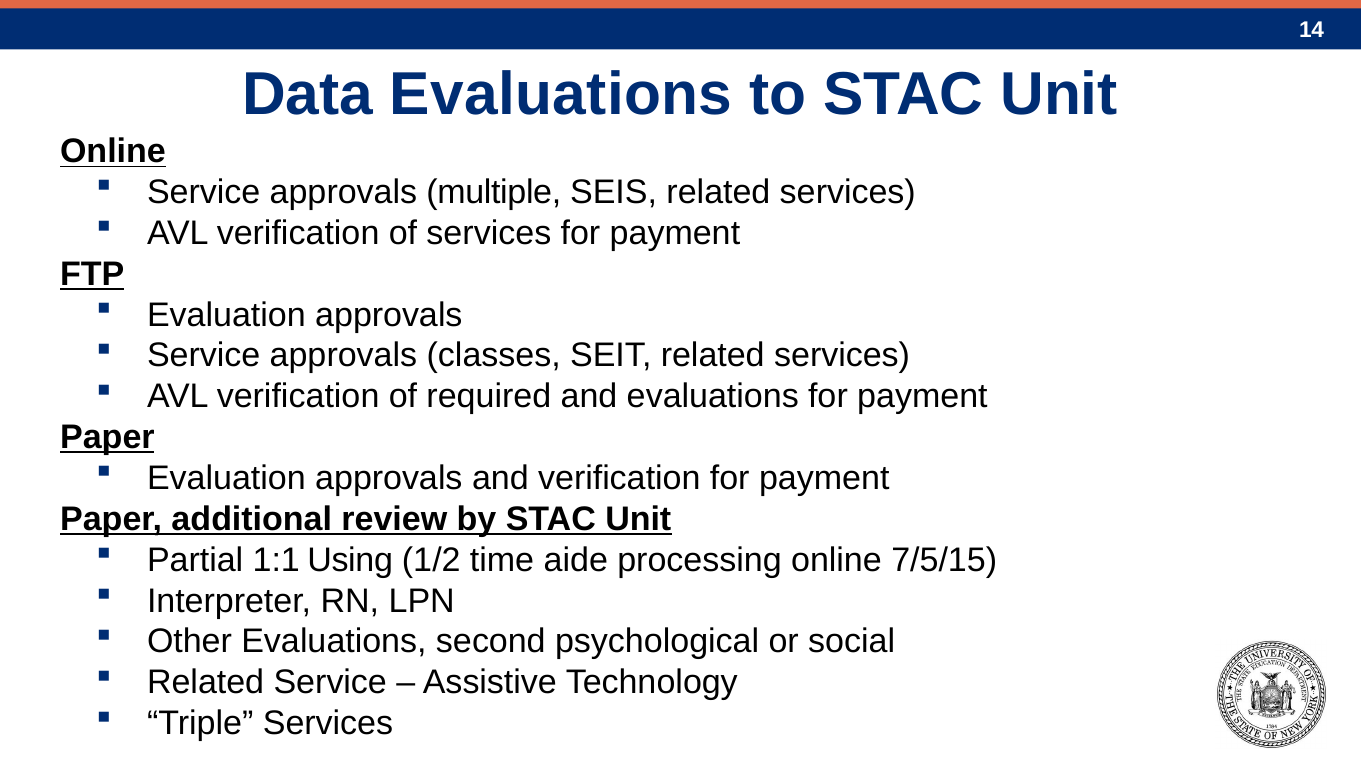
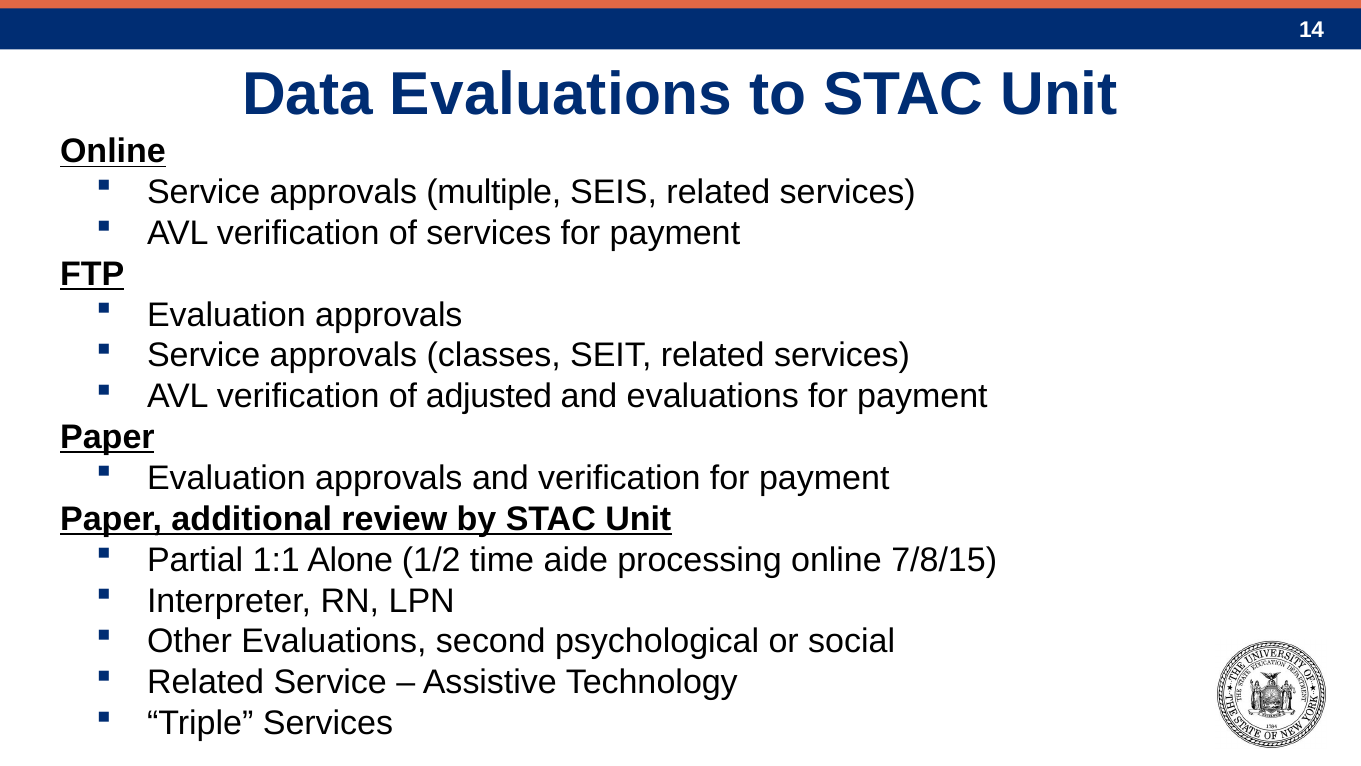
required: required -> adjusted (489, 396)
Using: Using -> Alone (350, 560)
7/5/15: 7/5/15 -> 7/8/15 (944, 560)
